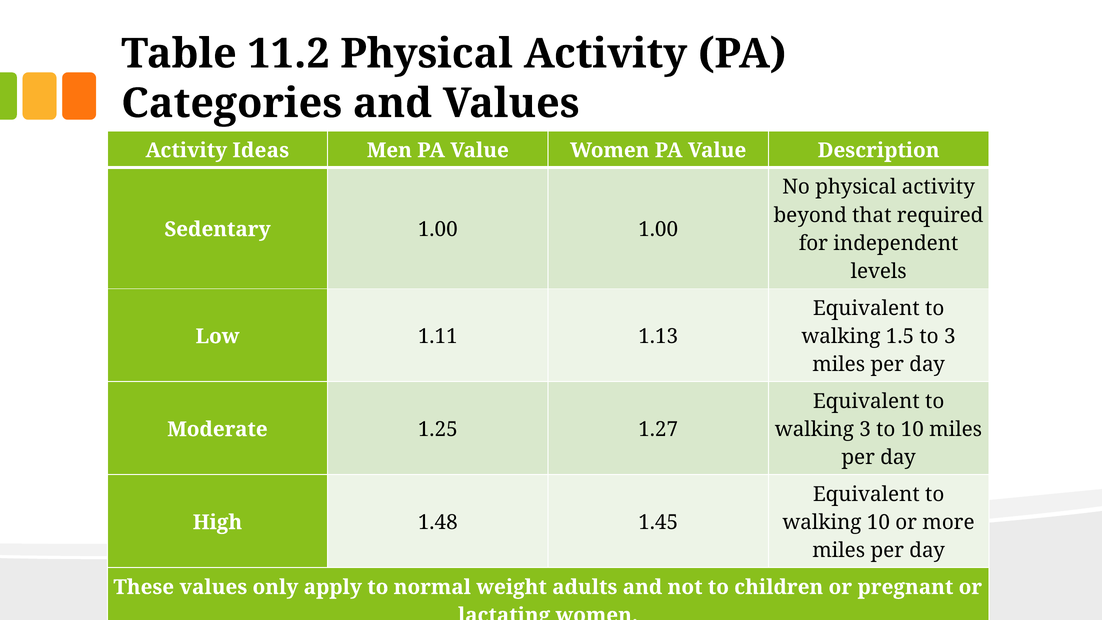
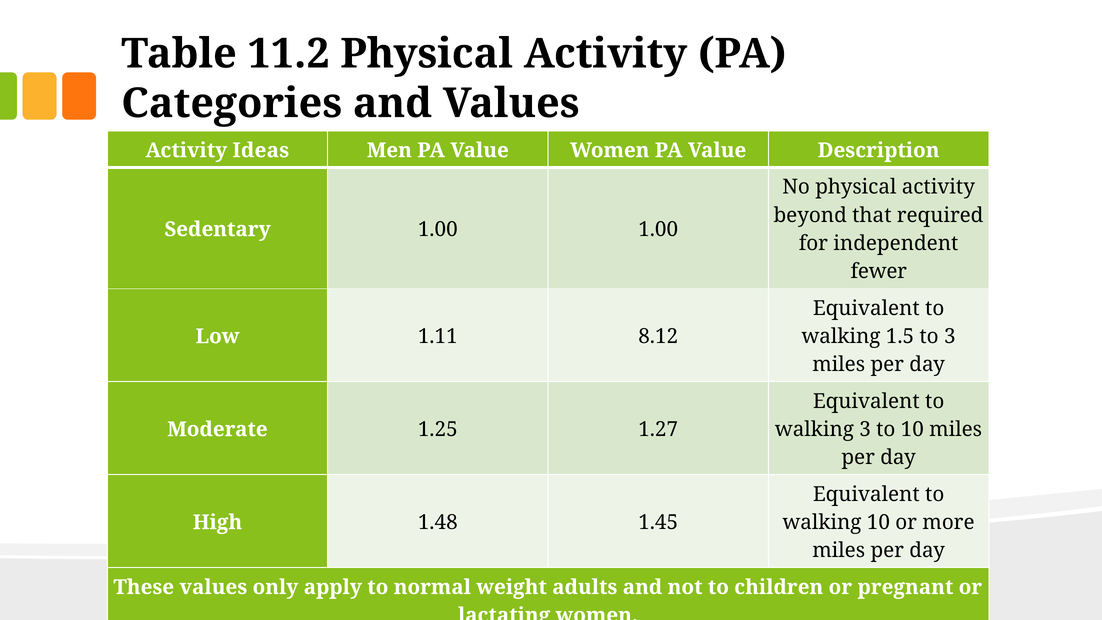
levels: levels -> fewer (879, 272)
1.13: 1.13 -> 8.12 (658, 336)
